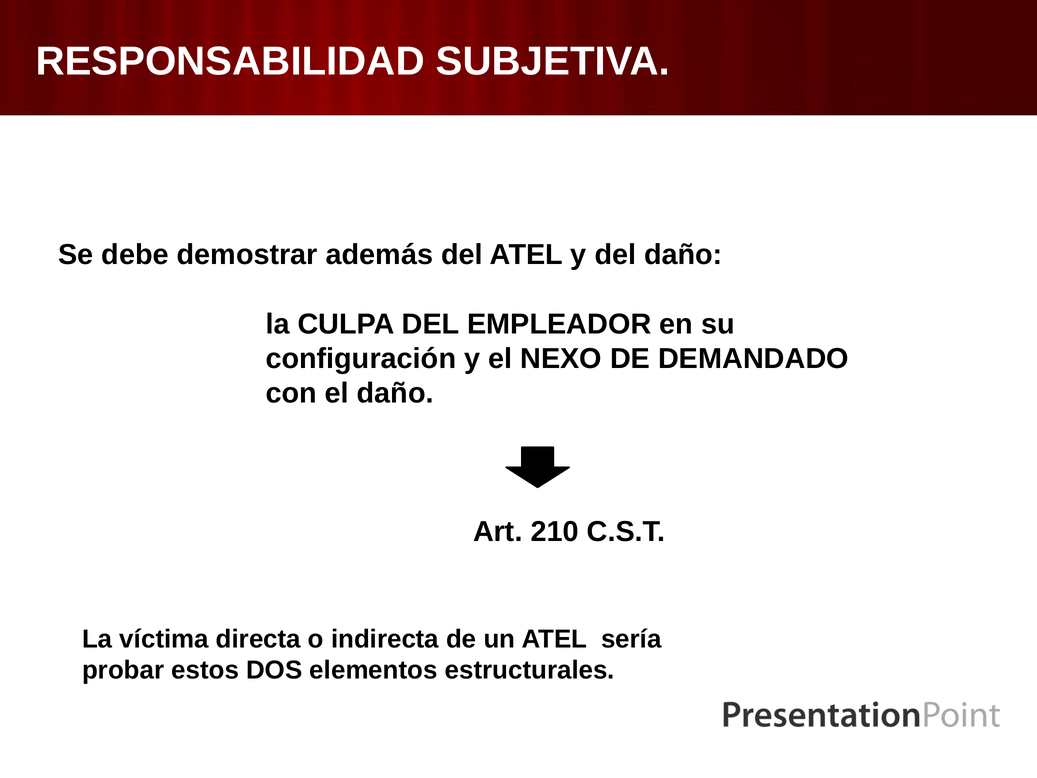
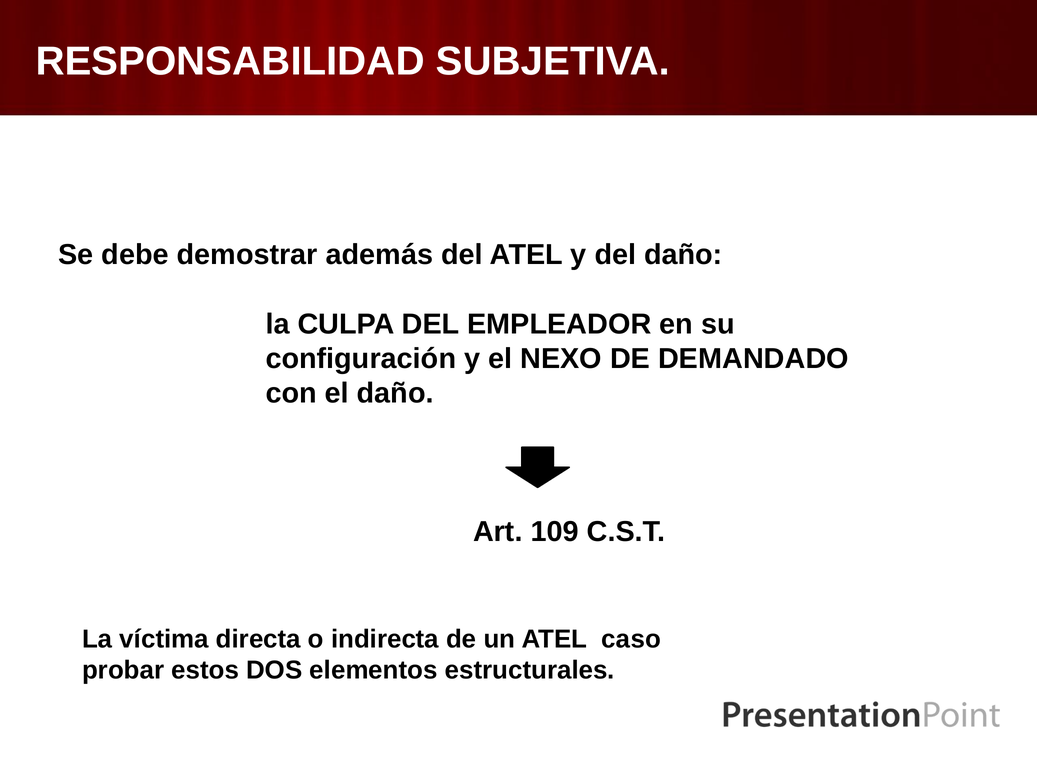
210: 210 -> 109 (555, 531)
sería: sería -> caso (631, 639)
